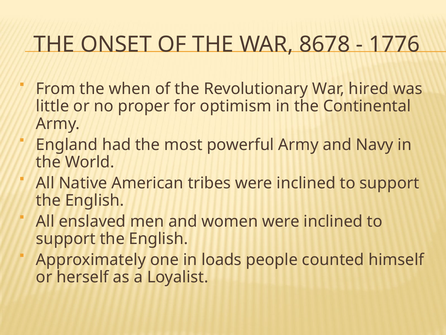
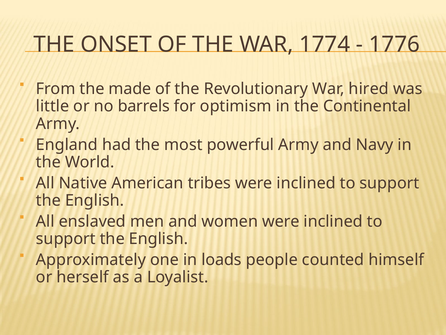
8678: 8678 -> 1774 (325, 44)
when: when -> made (130, 89)
proper: proper -> barrels (144, 106)
